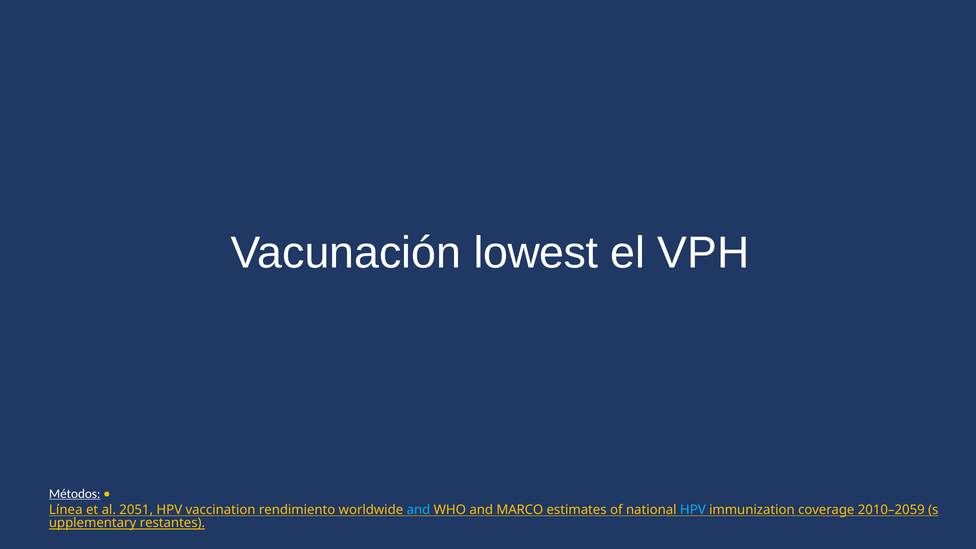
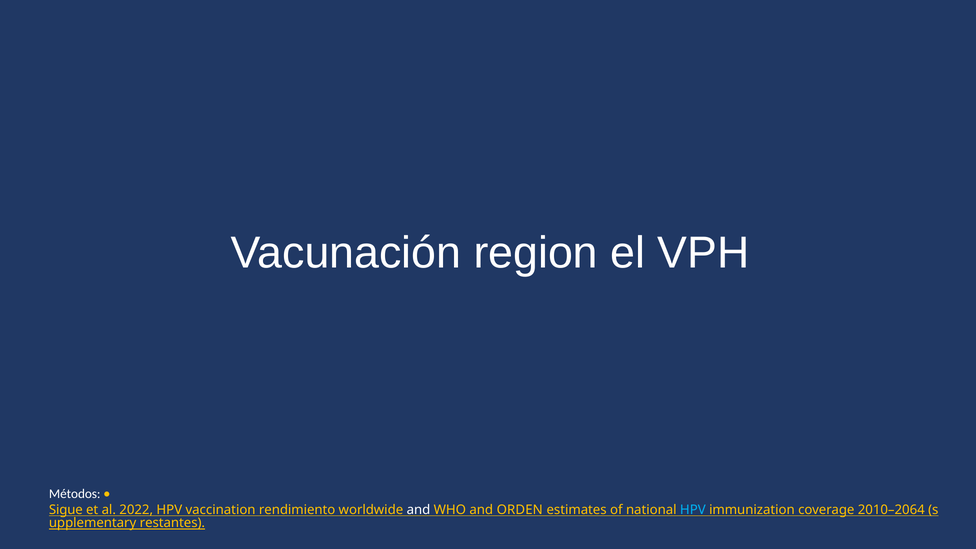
lowest: lowest -> region (536, 253)
Métodos underline: present -> none (75, 494)
Línea: Línea -> Sigue (66, 510)
2051: 2051 -> 2022 (136, 510)
and colour: light blue -> white (418, 510)
MARCO: MARCO -> ORDEN (520, 510)
2010–2059: 2010–2059 -> 2010–2064 (891, 510)
